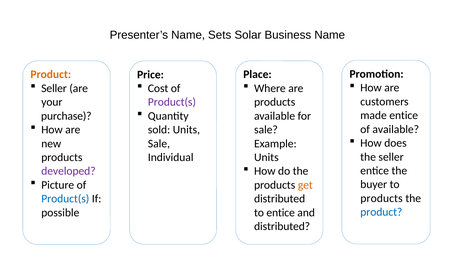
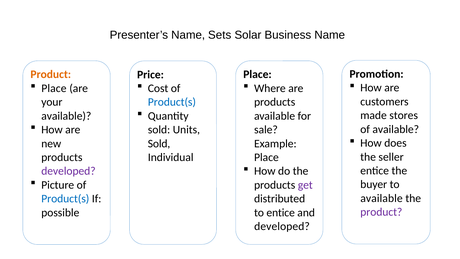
Seller: Seller -> Place (54, 88)
Product(s colour: purple -> blue (172, 102)
made entice: entice -> stores (404, 115)
purchase: purchase -> available (66, 116)
Sale: Sale -> Sold (159, 143)
Units: Units -> Place (266, 157)
get colour: orange -> purple (305, 185)
products: products -> available (382, 198)
product colour: blue -> purple (381, 212)
distributed: distributed -> developed (282, 226)
